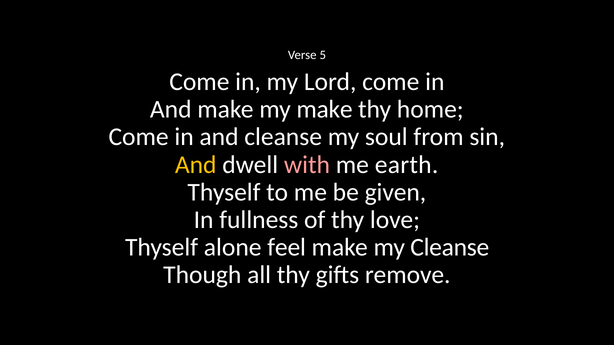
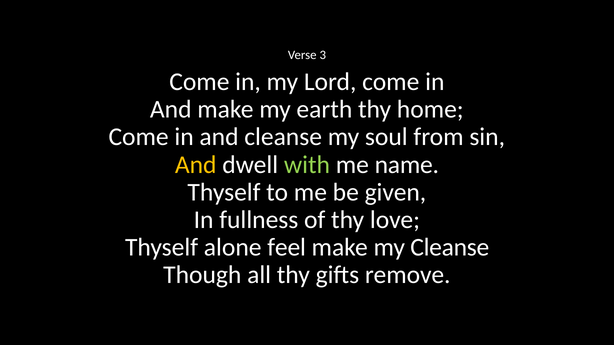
5: 5 -> 3 (323, 55)
my make: make -> earth (324, 110)
with colour: pink -> light green (307, 165)
earth: earth -> name (407, 165)
